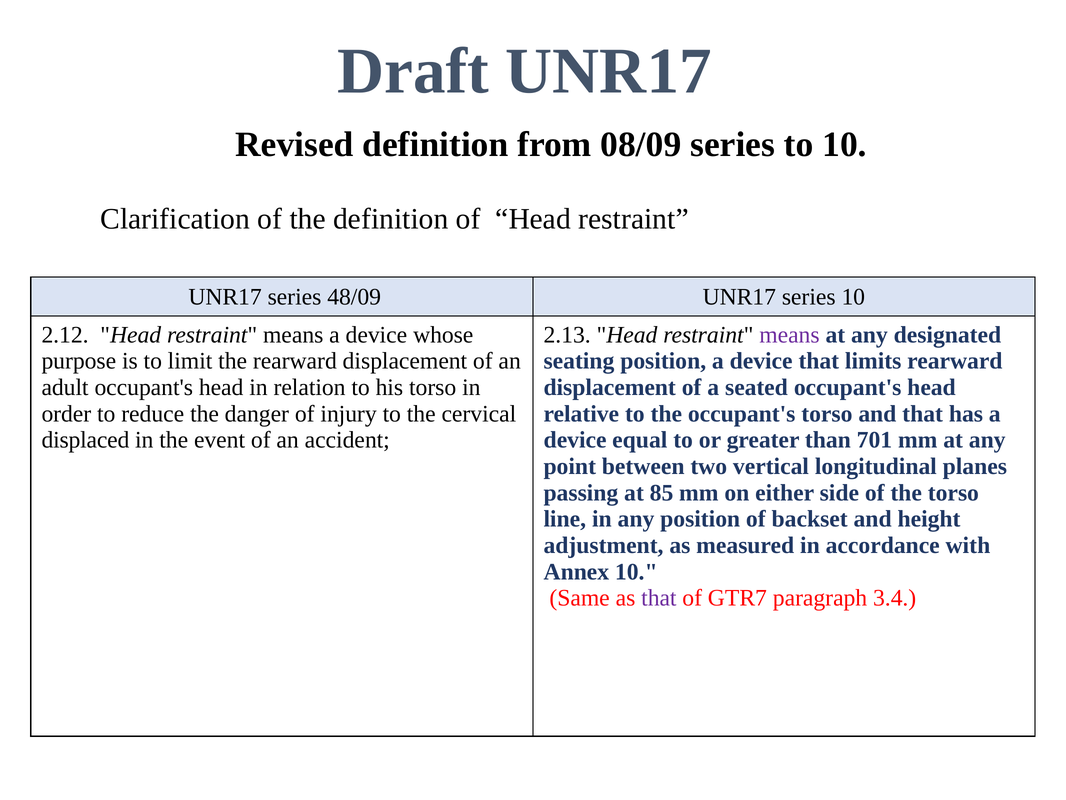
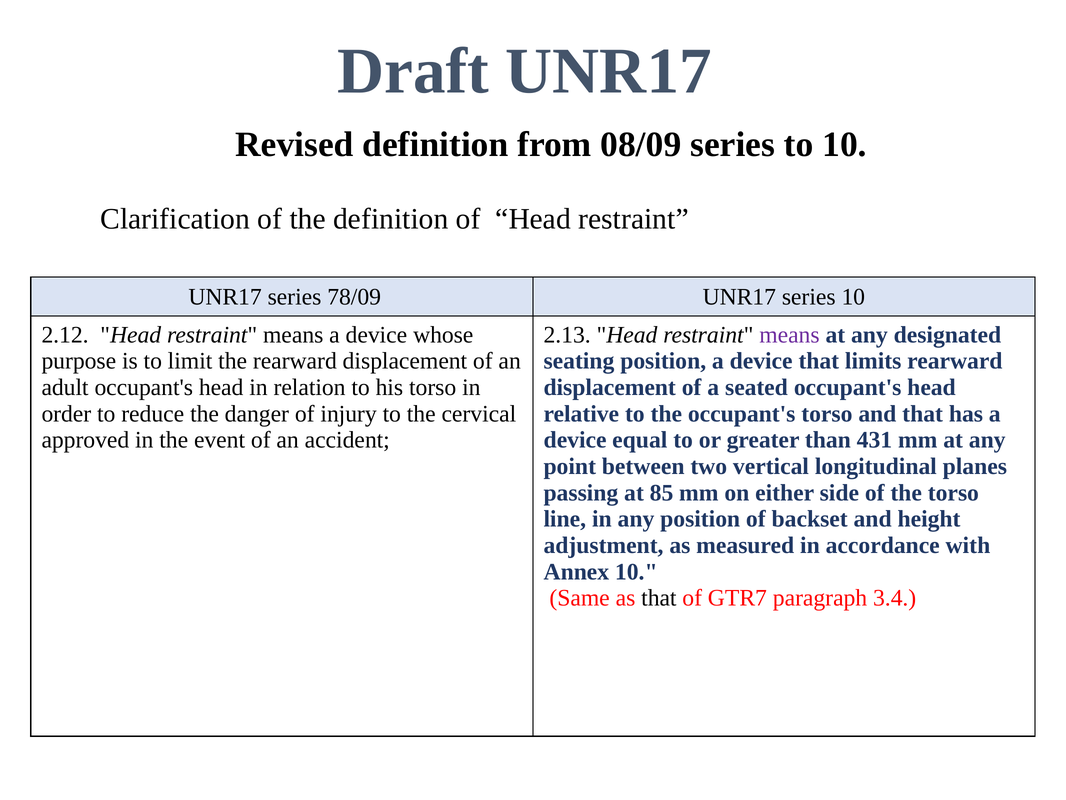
48/09: 48/09 -> 78/09 (354, 297)
displaced: displaced -> approved (85, 440)
701: 701 -> 431 (874, 440)
that colour: purple -> black (659, 598)
